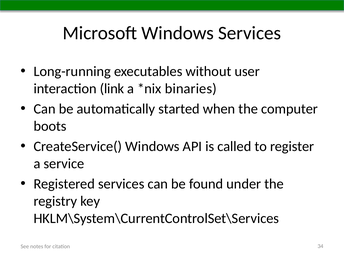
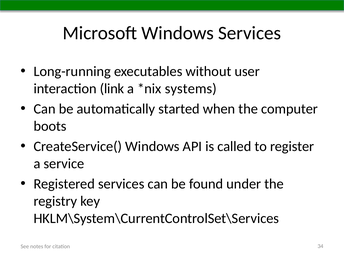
binaries: binaries -> systems (191, 89)
